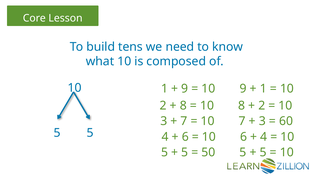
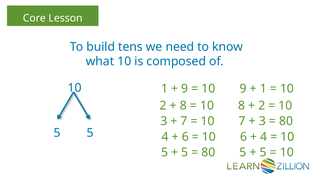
60: 60 -> 80 (286, 121)
50: 50 -> 80 (208, 153)
